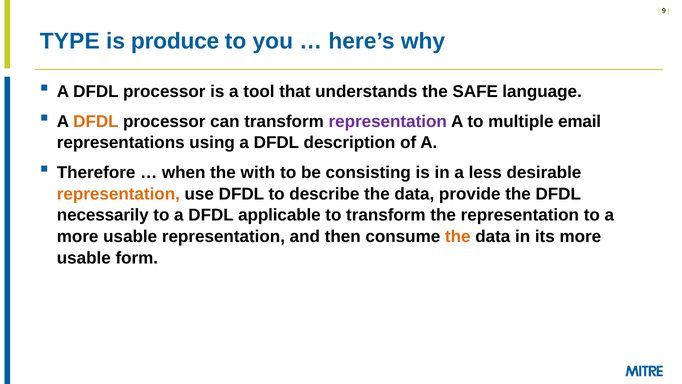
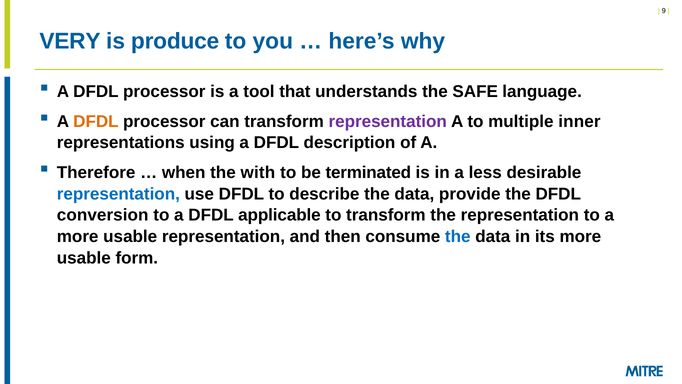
TYPE: TYPE -> VERY (70, 41)
email: email -> inner (579, 121)
consisting: consisting -> terminated (368, 173)
representation colour: orange -> blue (118, 194)
necessarily: necessarily -> conversion (103, 215)
the colour: orange -> blue (458, 236)
